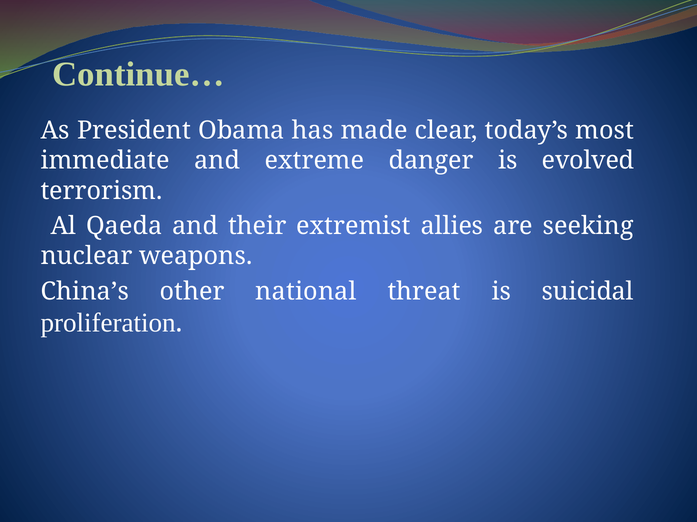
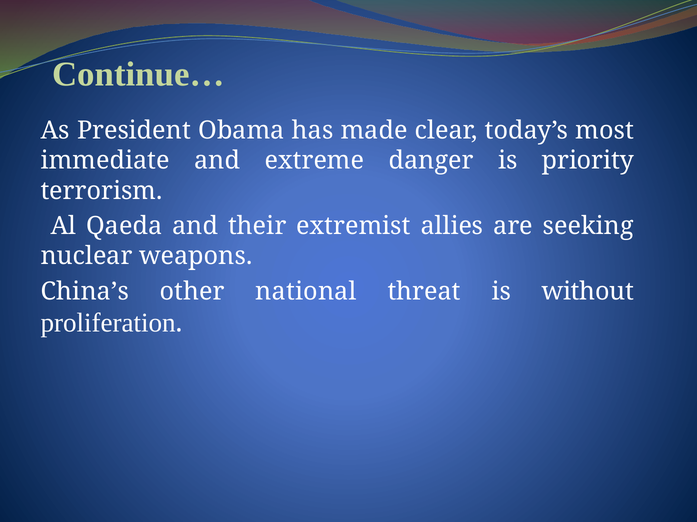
evolved: evolved -> priority (588, 161)
suicidal: suicidal -> without (588, 292)
